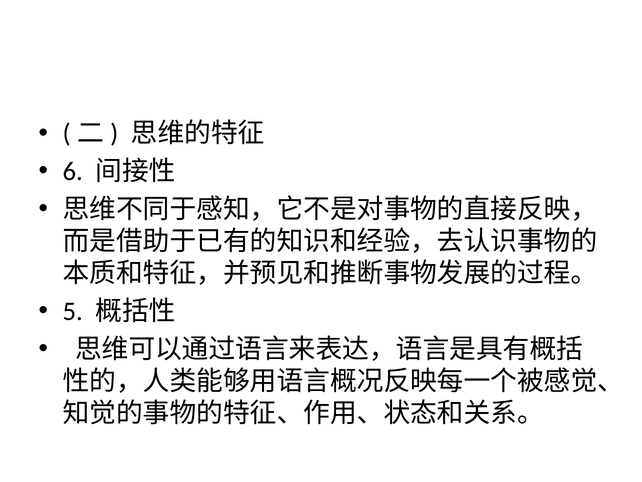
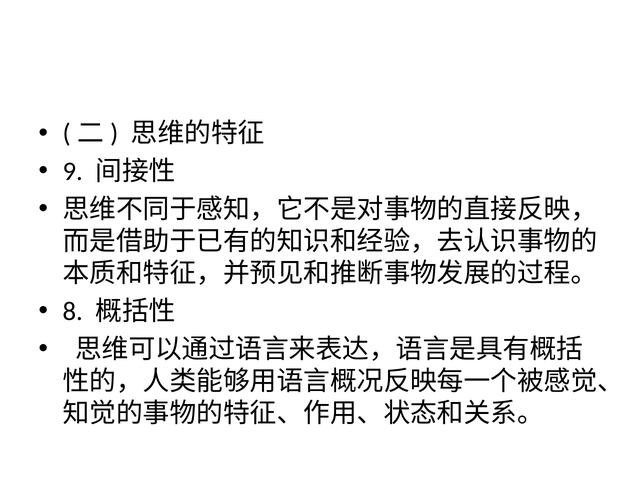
6: 6 -> 9 (73, 171)
5: 5 -> 8 (73, 311)
